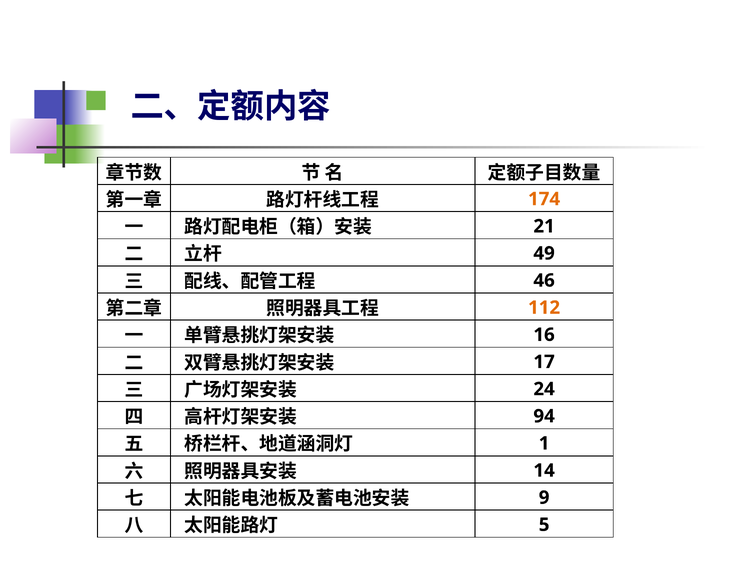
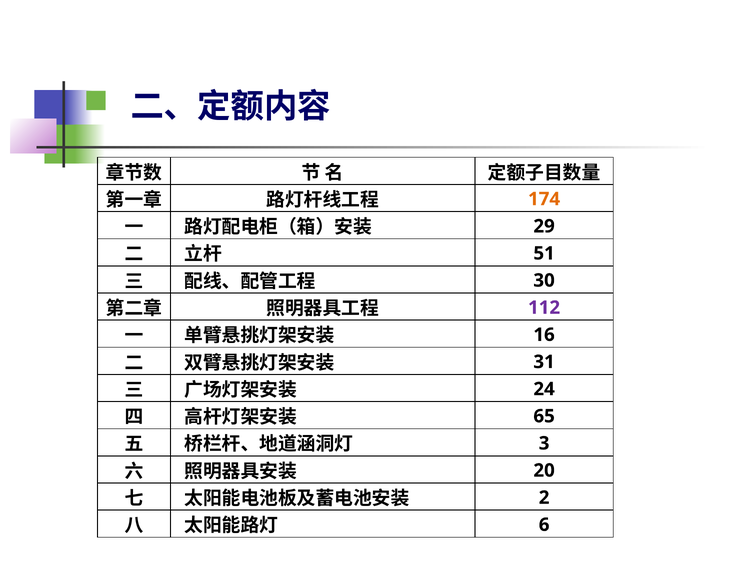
21: 21 -> 29 (544, 226)
49: 49 -> 51 (544, 254)
46: 46 -> 30 (544, 281)
112 colour: orange -> purple (544, 308)
17: 17 -> 31 (544, 362)
94: 94 -> 65 (544, 417)
1: 1 -> 3 (544, 444)
14: 14 -> 20 (544, 471)
9: 9 -> 2 (544, 498)
5: 5 -> 6 (544, 525)
